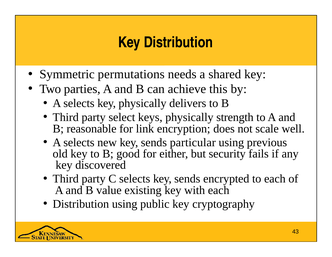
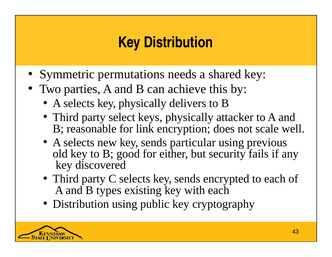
strength: strength -> attacker (235, 117)
value: value -> types (109, 190)
